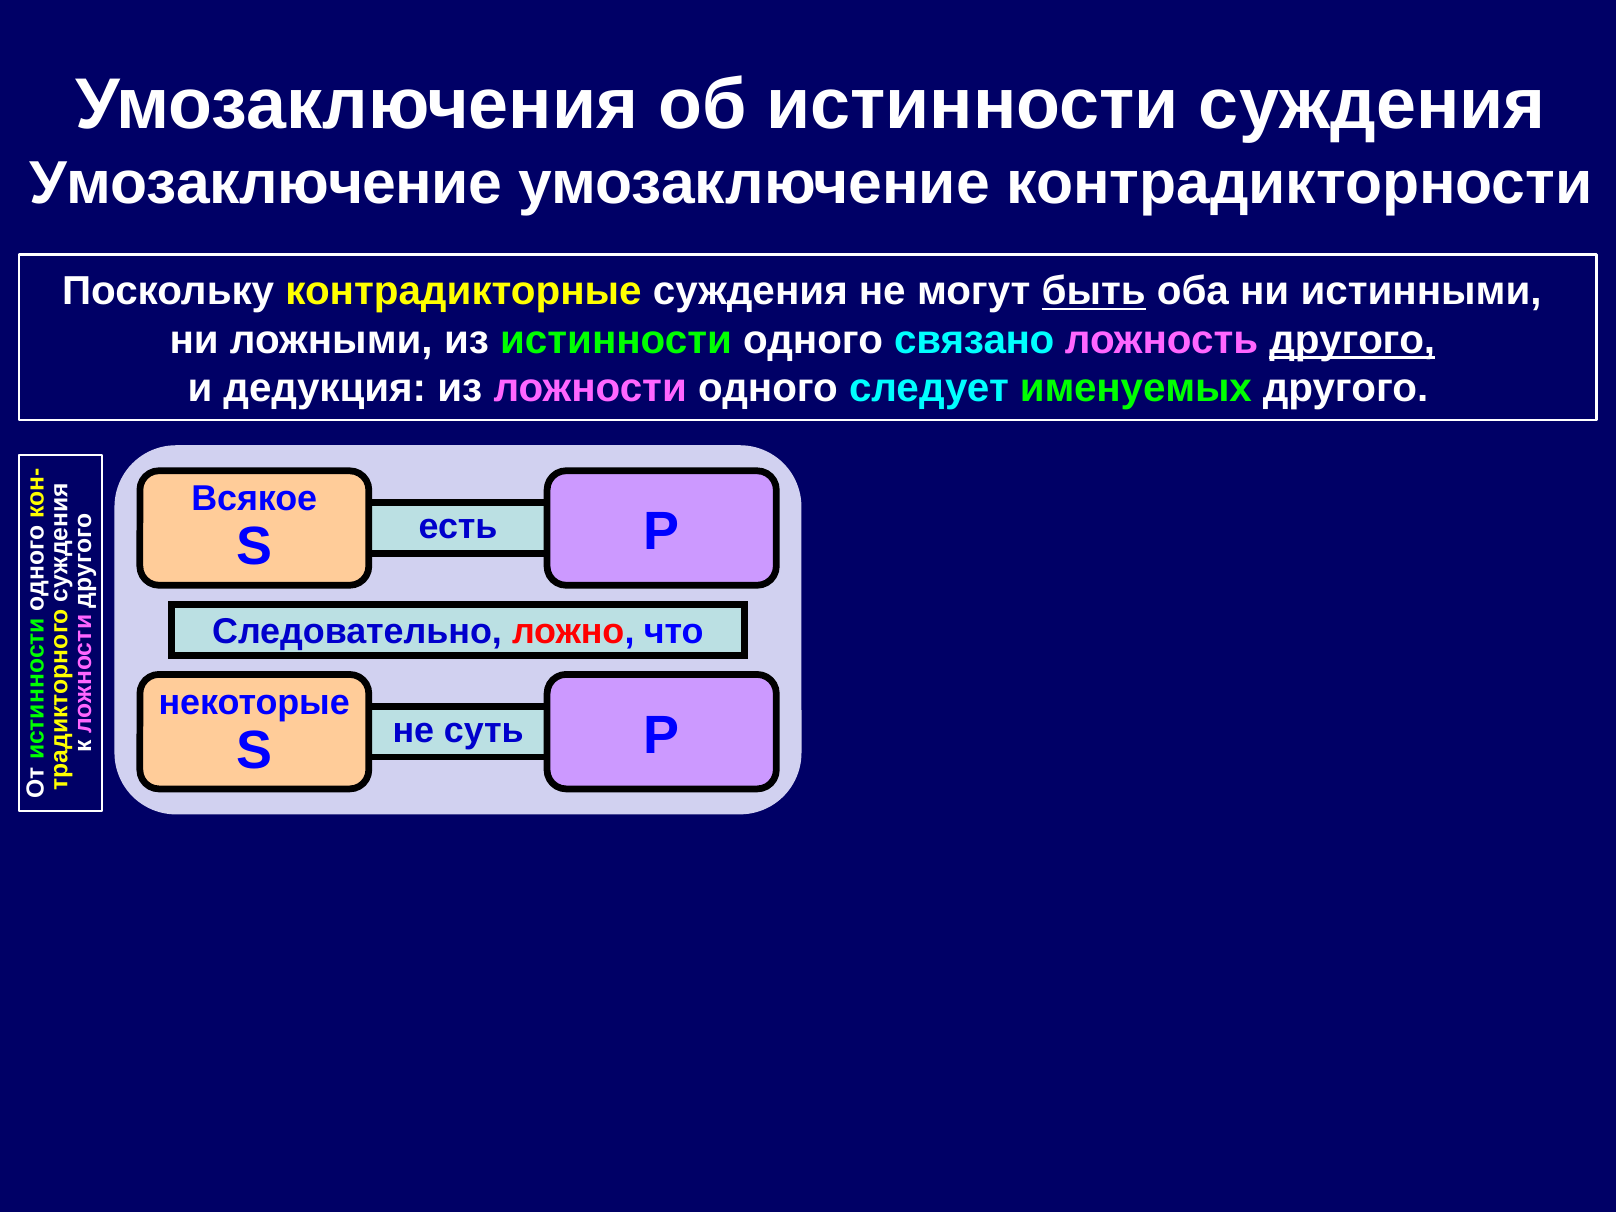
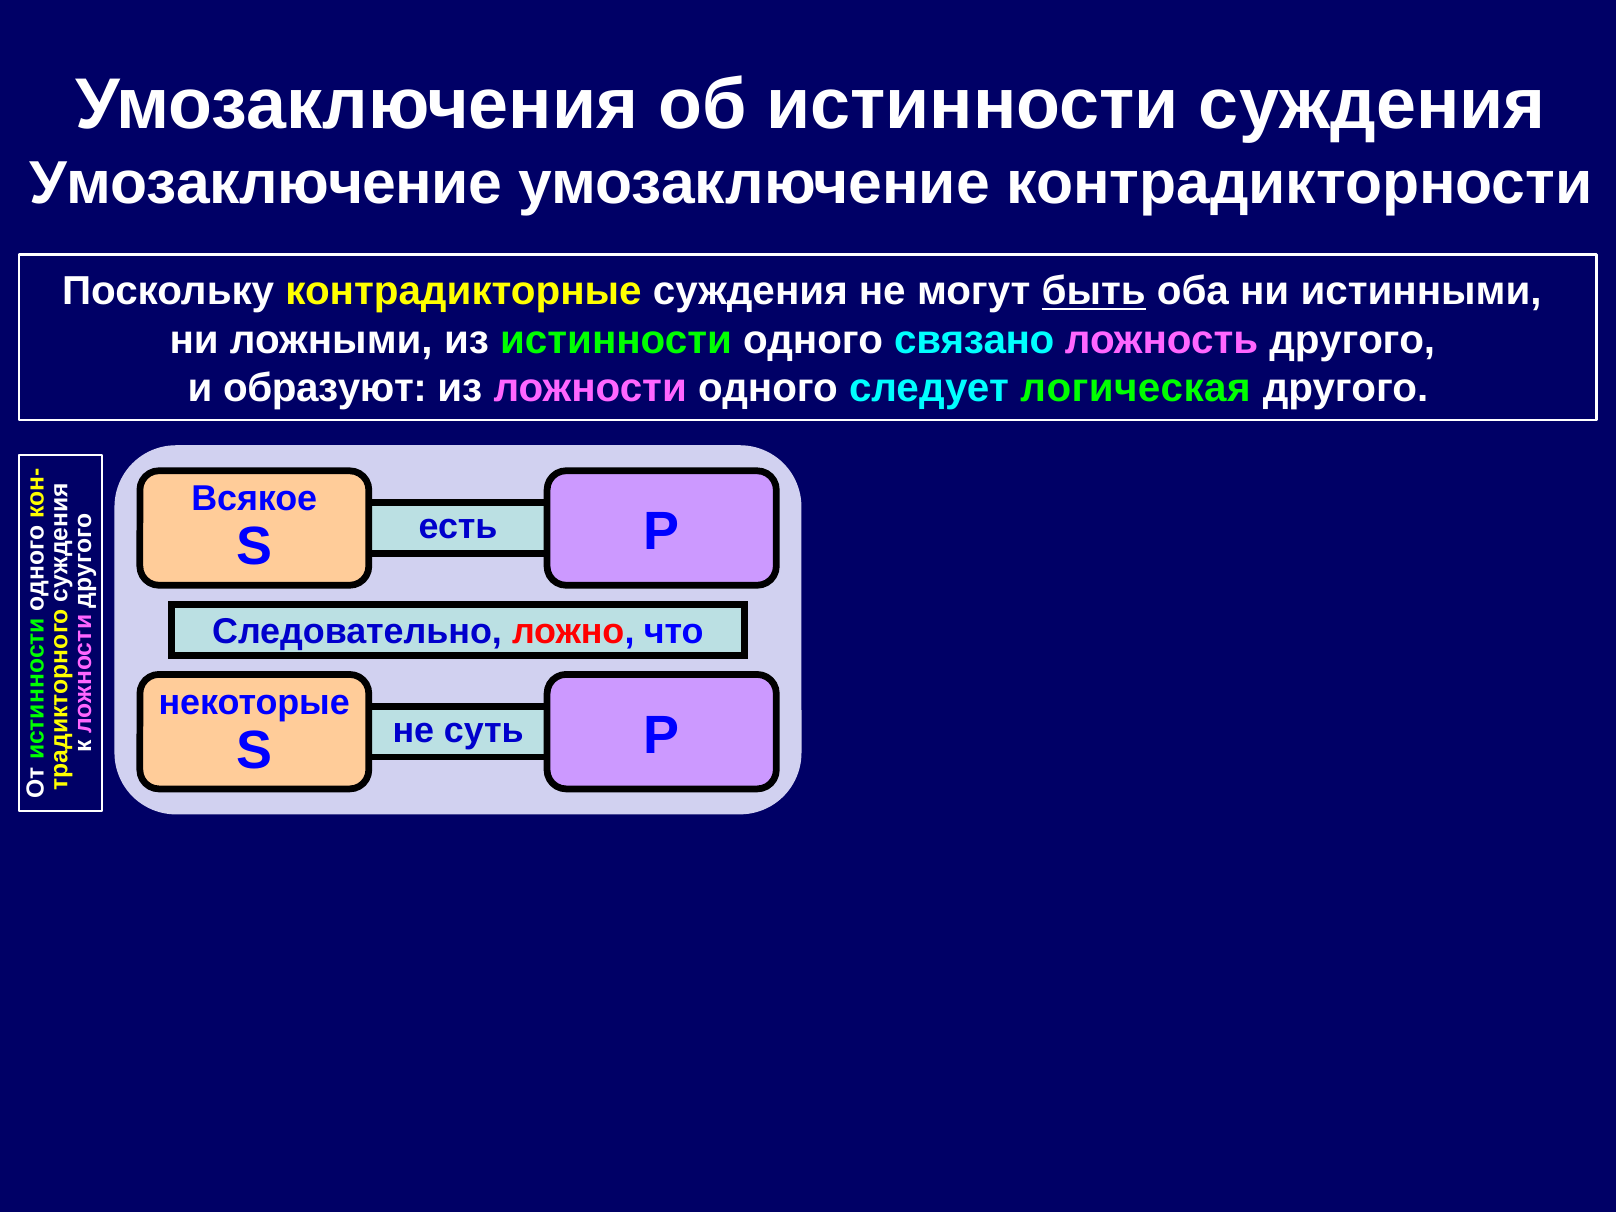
другого underline: present -> none (1352, 340)
дедукция: дедукция -> образуют (325, 389)
именуемых: именуемых -> логическая (1136, 389)
